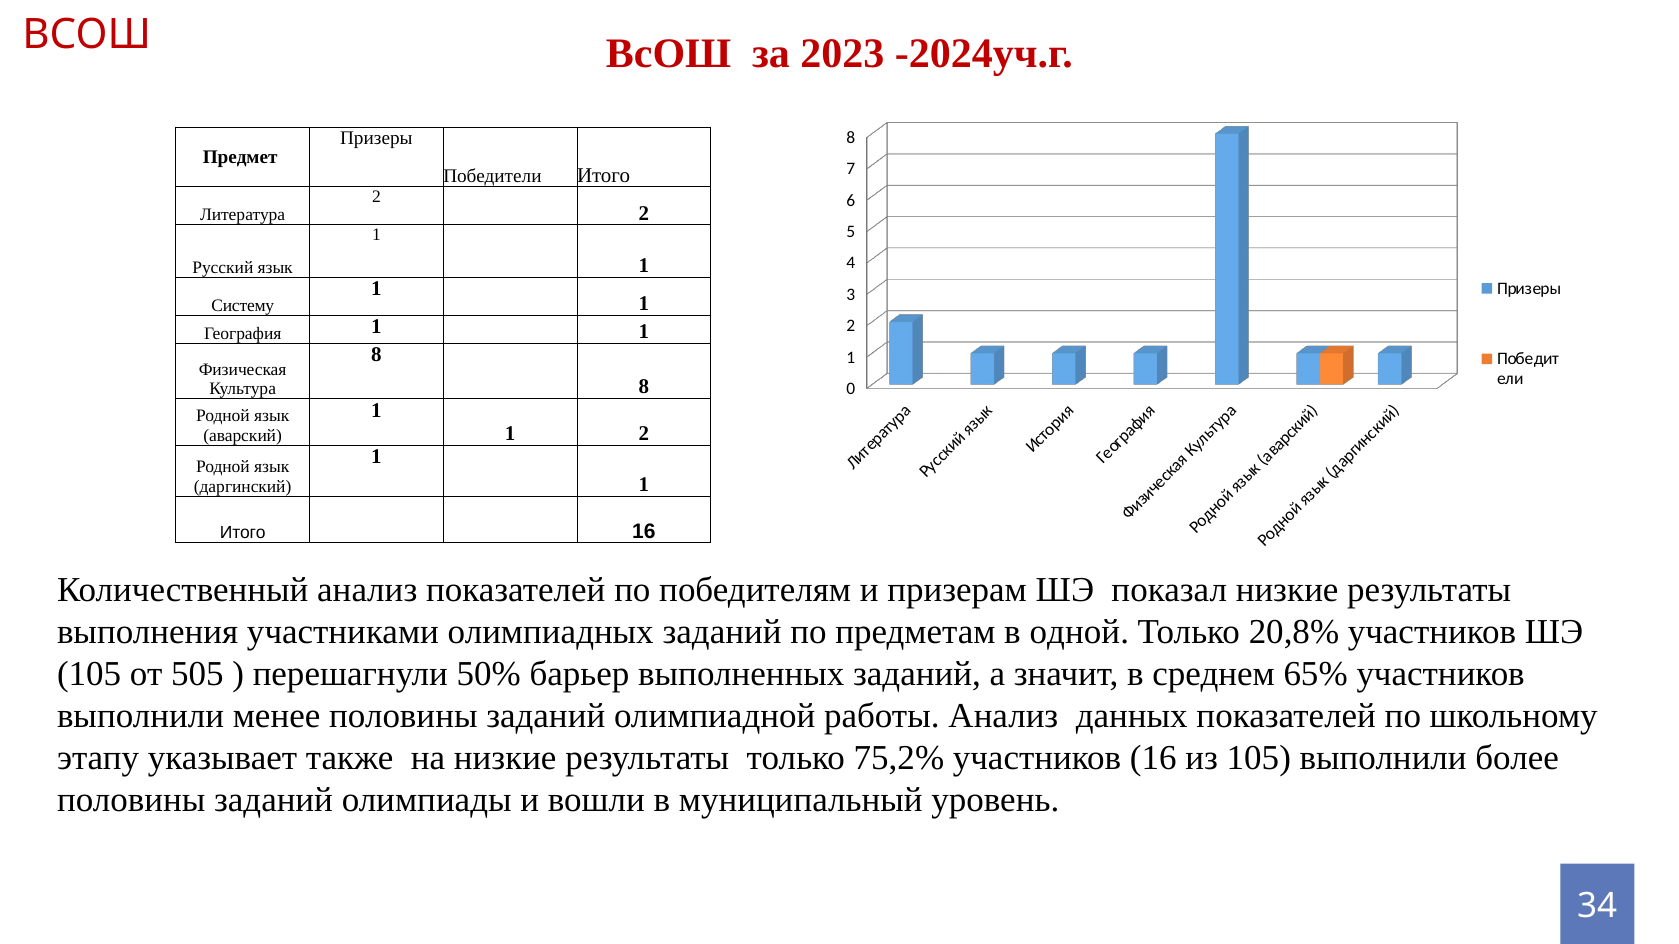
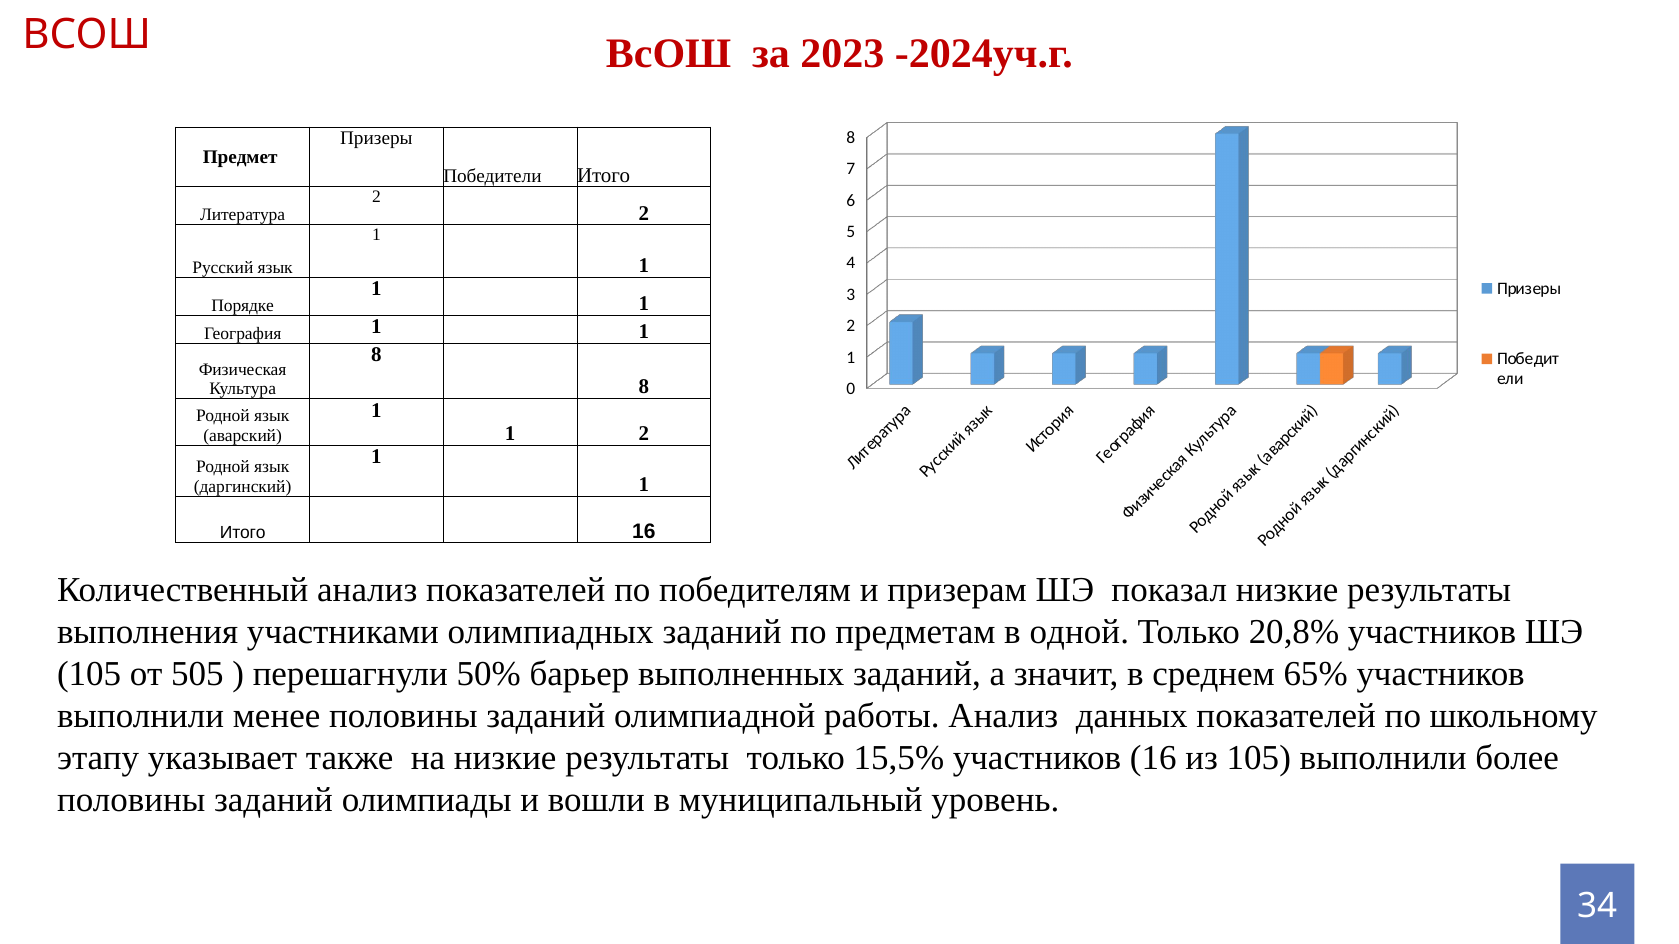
Систему: Систему -> Порядке (243, 306)
75,2%: 75,2% -> 15,5% (899, 758)
